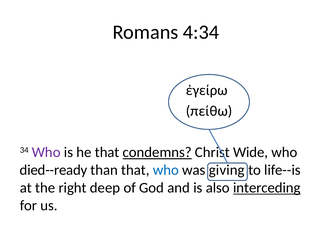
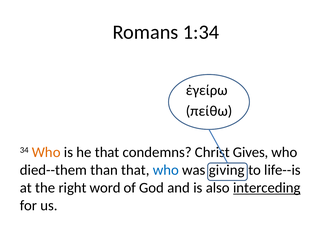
4:34: 4:34 -> 1:34 (201, 32)
Who colour: purple -> orange (46, 152)
condemns underline: present -> none (157, 152)
Wide: Wide -> Gives (251, 152)
died--ready: died--ready -> died--them (53, 170)
deep: deep -> word (105, 188)
